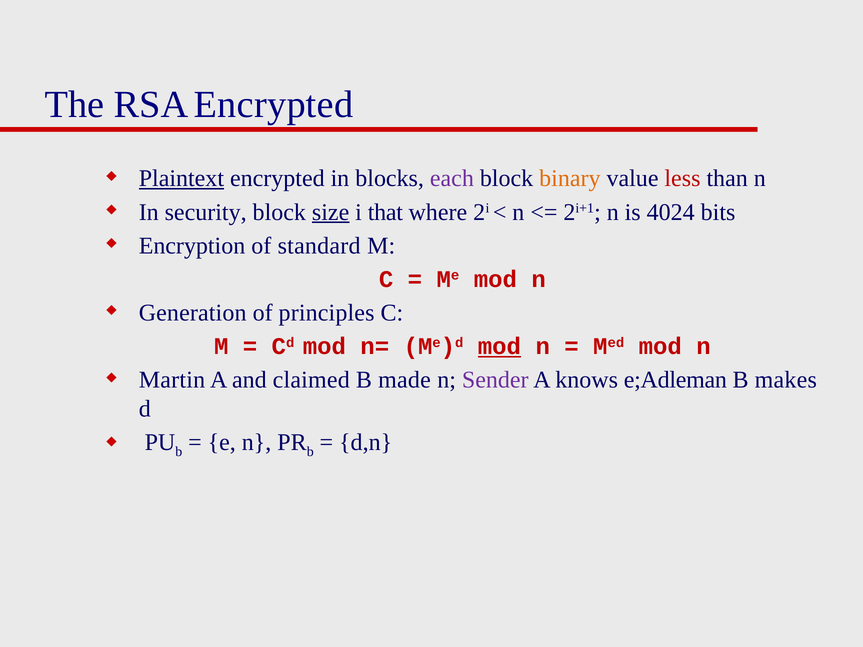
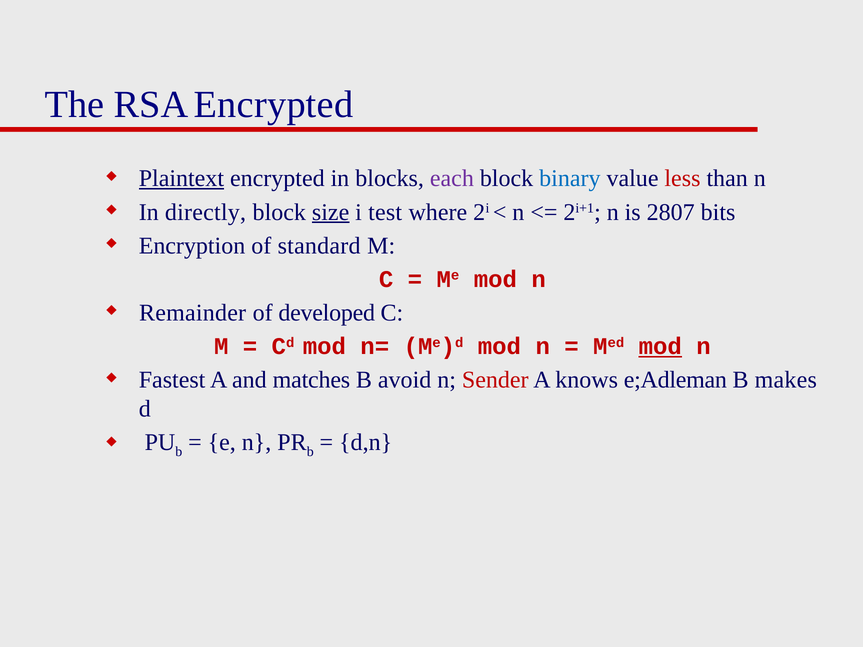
binary colour: orange -> blue (570, 179)
security: security -> directly (206, 212)
that: that -> test (385, 212)
4024: 4024 -> 2807 (671, 212)
Generation: Generation -> Remainder (193, 313)
principles: principles -> developed (327, 313)
mod underline: present -> none (499, 346)
mod underline: none -> present (660, 346)
Martin: Martin -> Fastest (172, 380)
claimed: claimed -> matches (311, 380)
made: made -> avoid (405, 380)
Sender colour: purple -> red (495, 380)
